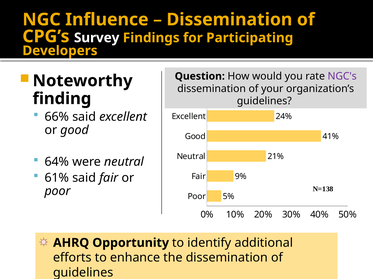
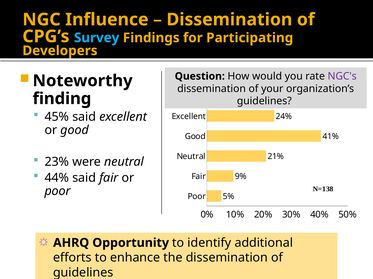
Survey colour: white -> light blue (97, 38)
66%: 66% -> 45% (57, 117)
64%: 64% -> 23% (57, 162)
61%: 61% -> 44% (57, 178)
